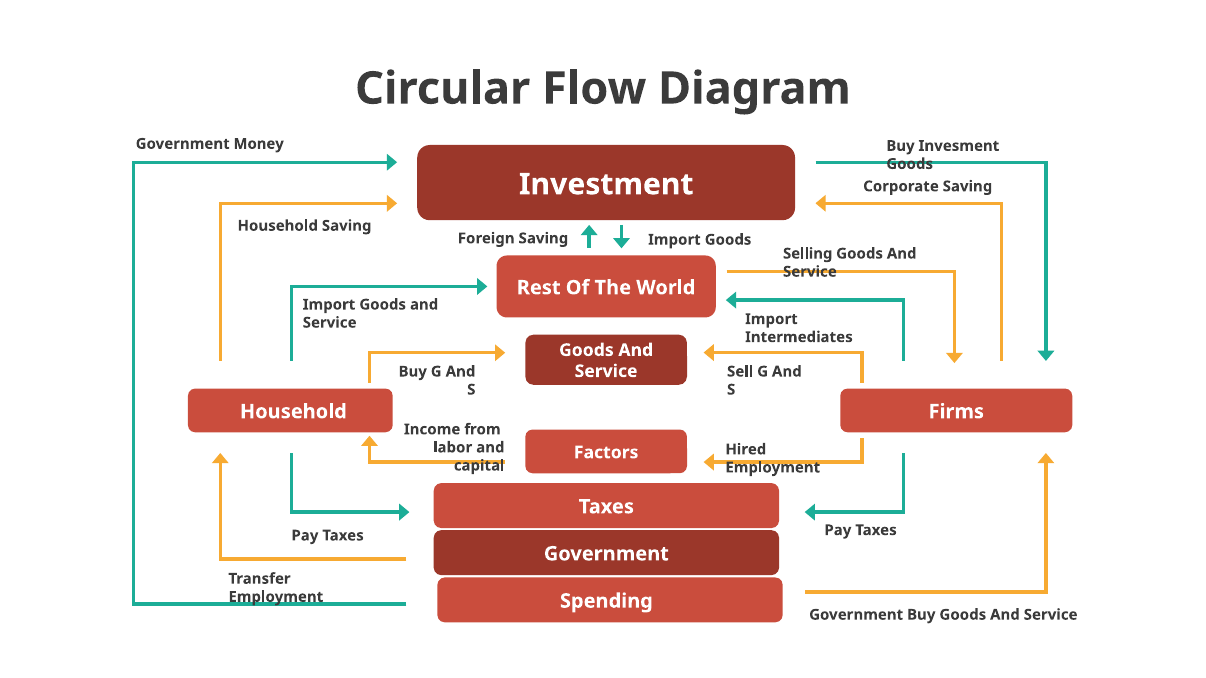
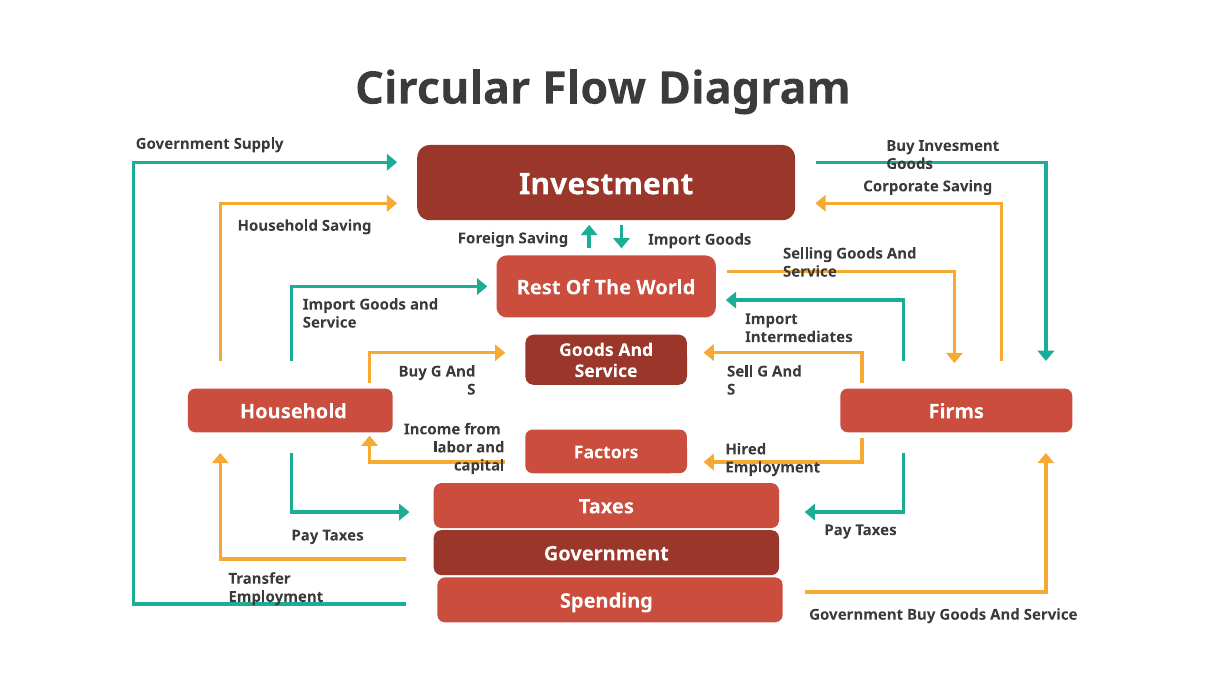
Money: Money -> Supply (259, 144)
